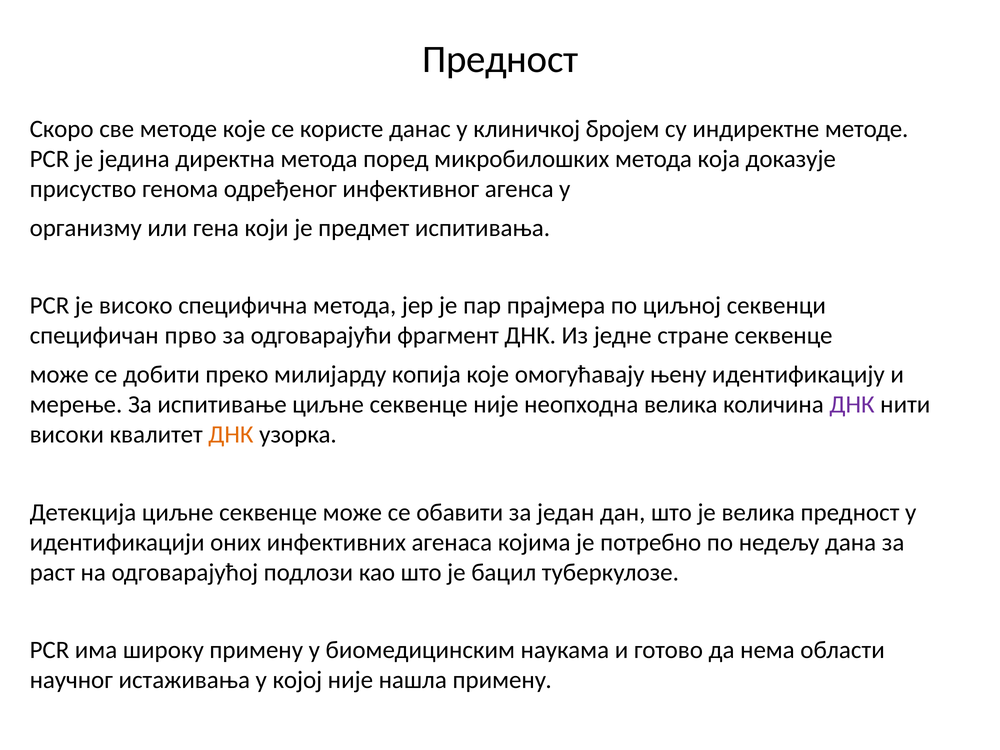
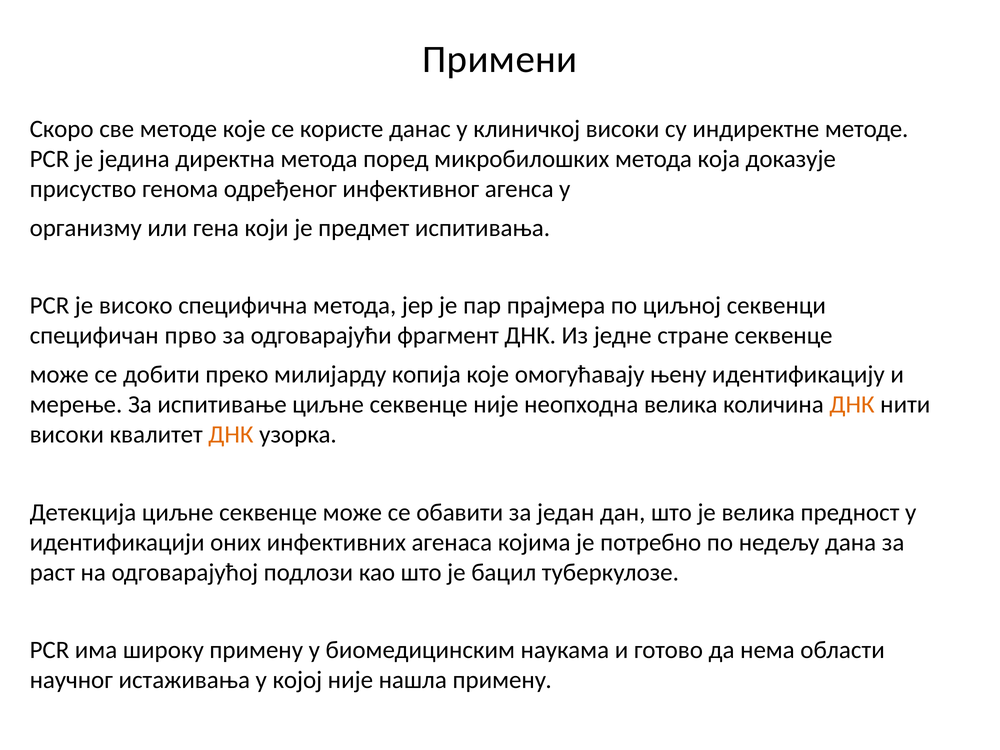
Предност: Предност -> Примени (500, 60)
клиничкој бројем: бројем -> високи (623, 129)
ДНК colour: purple -> orange (852, 405)
